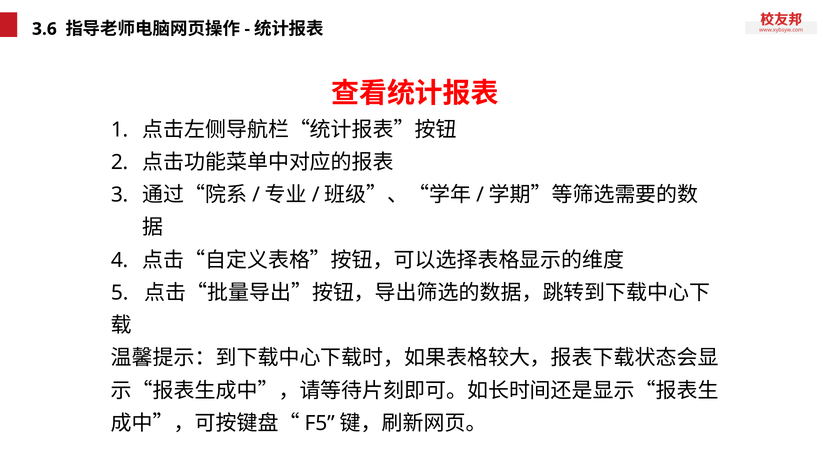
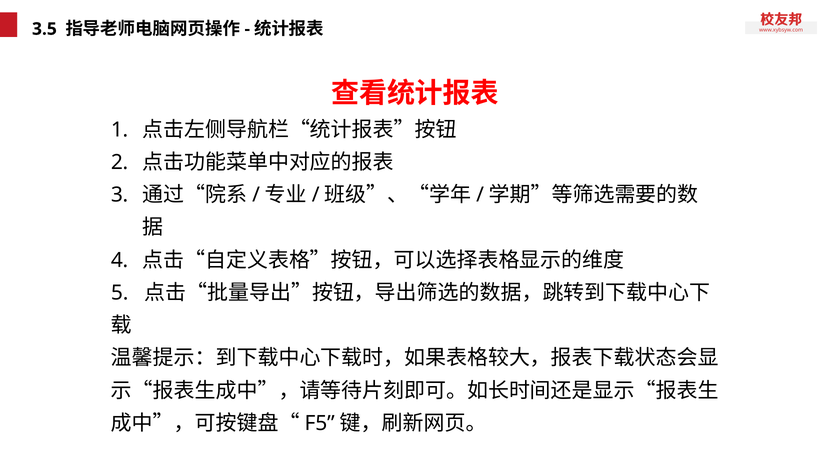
3.6: 3.6 -> 3.5 (44, 29)
